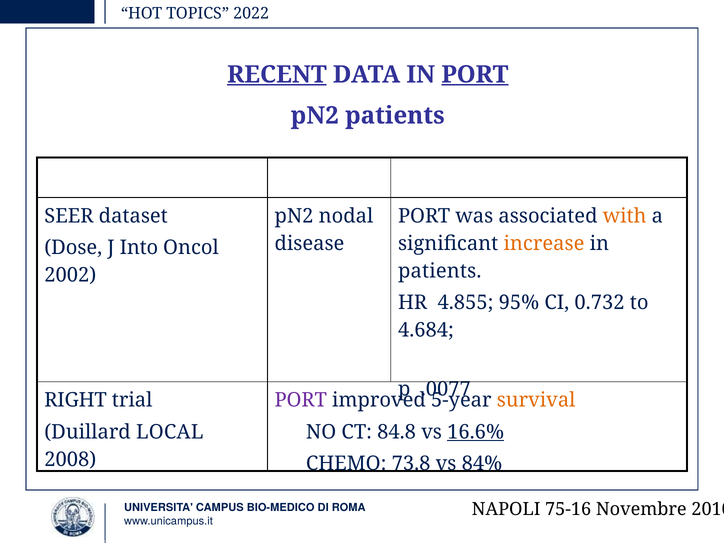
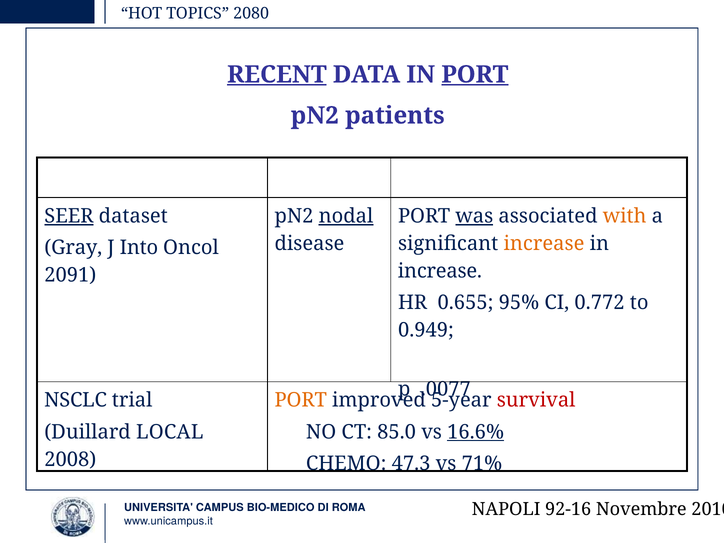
2022: 2022 -> 2080 (251, 14)
SEER underline: none -> present (69, 216)
nodal underline: none -> present (346, 216)
was underline: none -> present (474, 216)
Dose: Dose -> Gray (73, 248)
patients: patients -> increase (440, 271)
2002: 2002 -> 2091 (70, 275)
4.855: 4.855 -> 0.655 (465, 303)
0.732: 0.732 -> 0.772 (600, 303)
4.684: 4.684 -> 0.949 (426, 330)
RIGHT: RIGHT -> NSCLC (76, 400)
PORT colour: purple -> orange (301, 400)
survival colour: orange -> red (536, 400)
84.8: 84.8 -> 85.0 (397, 432)
73.8: 73.8 -> 47.3 (411, 463)
84%: 84% -> 71% (482, 463)
75-16: 75-16 -> 92-16 (568, 510)
